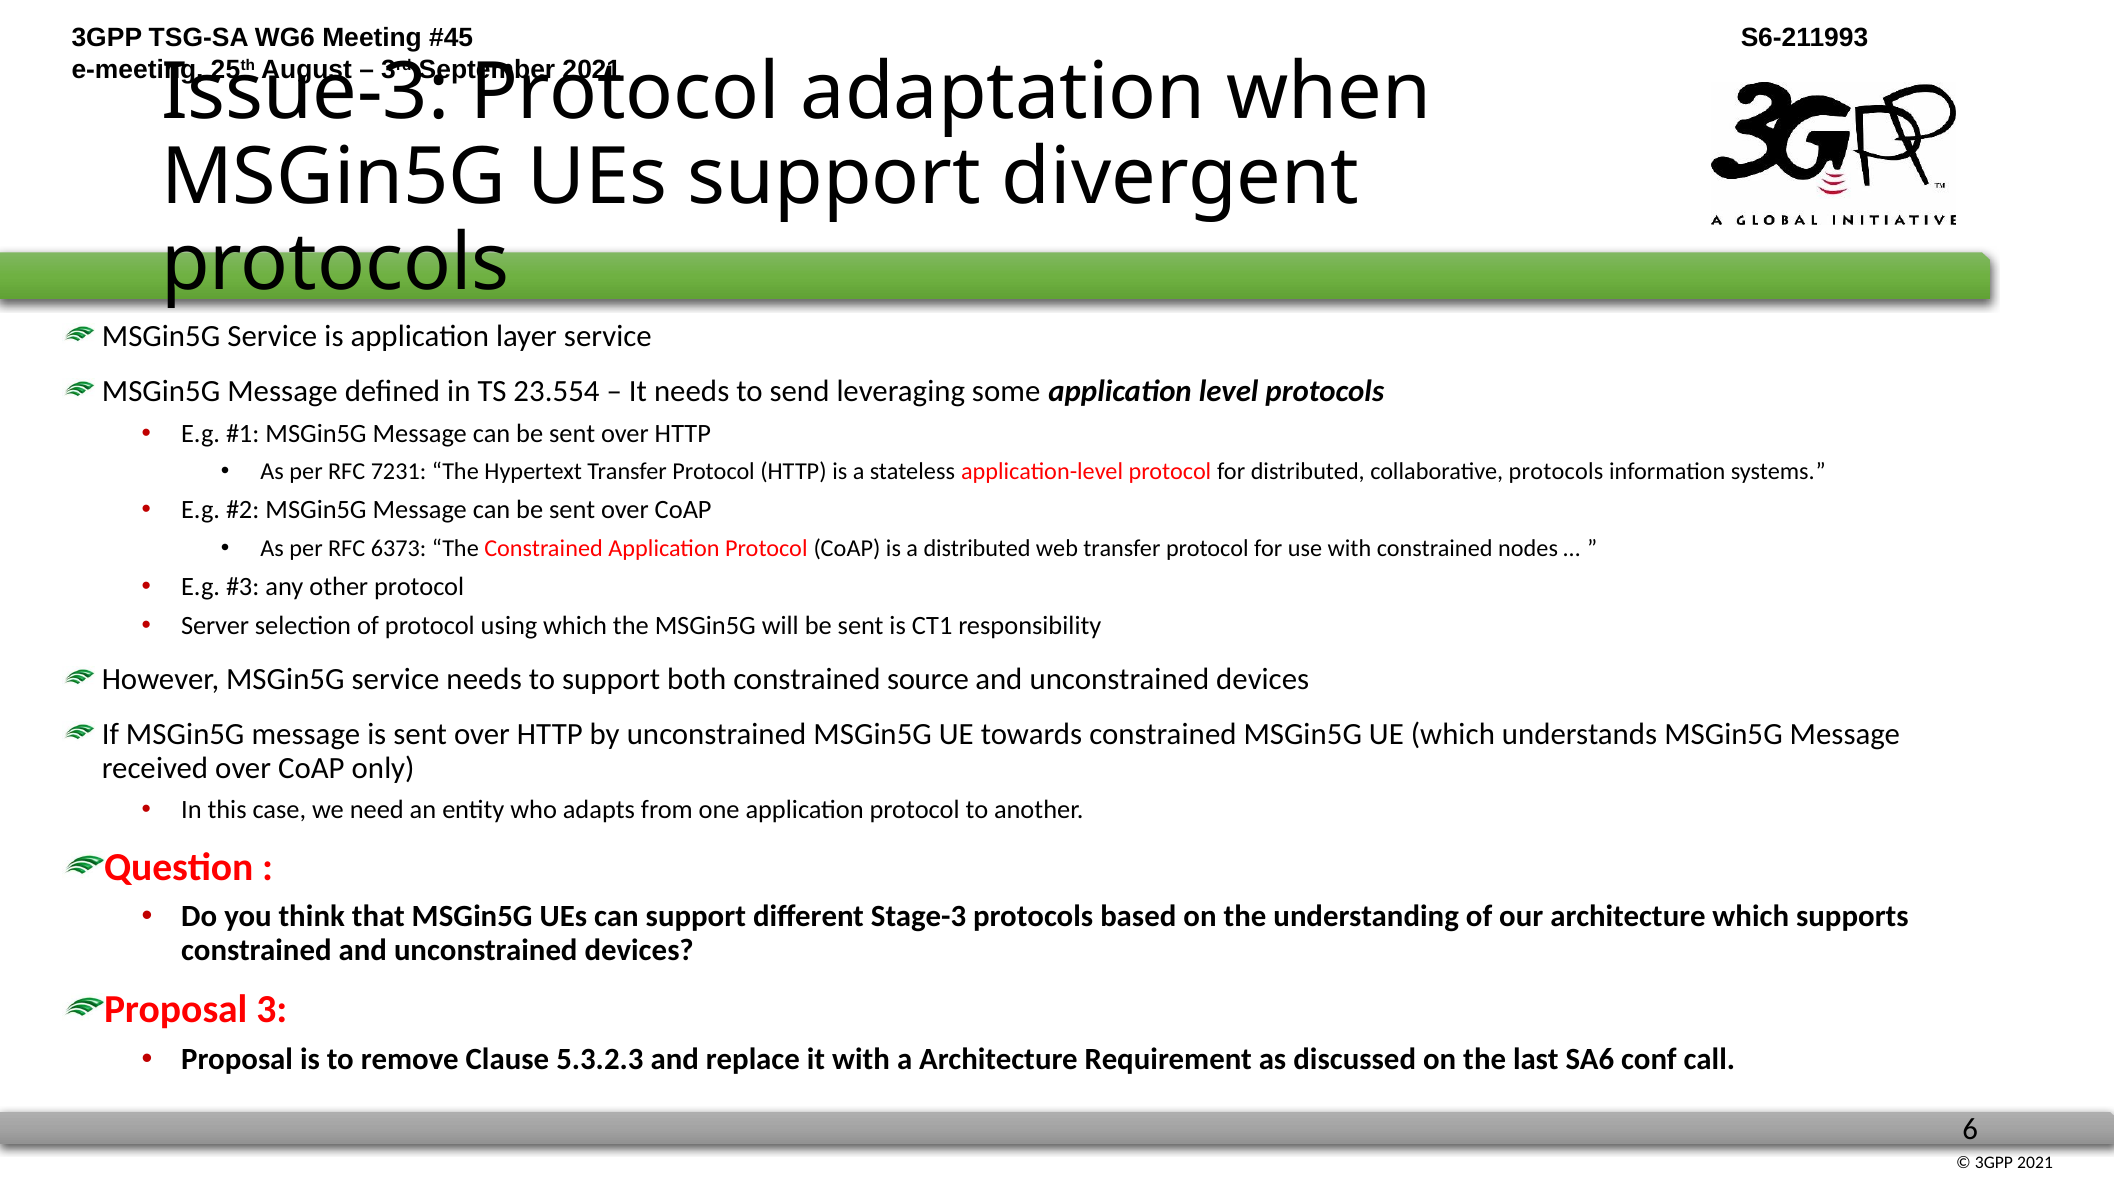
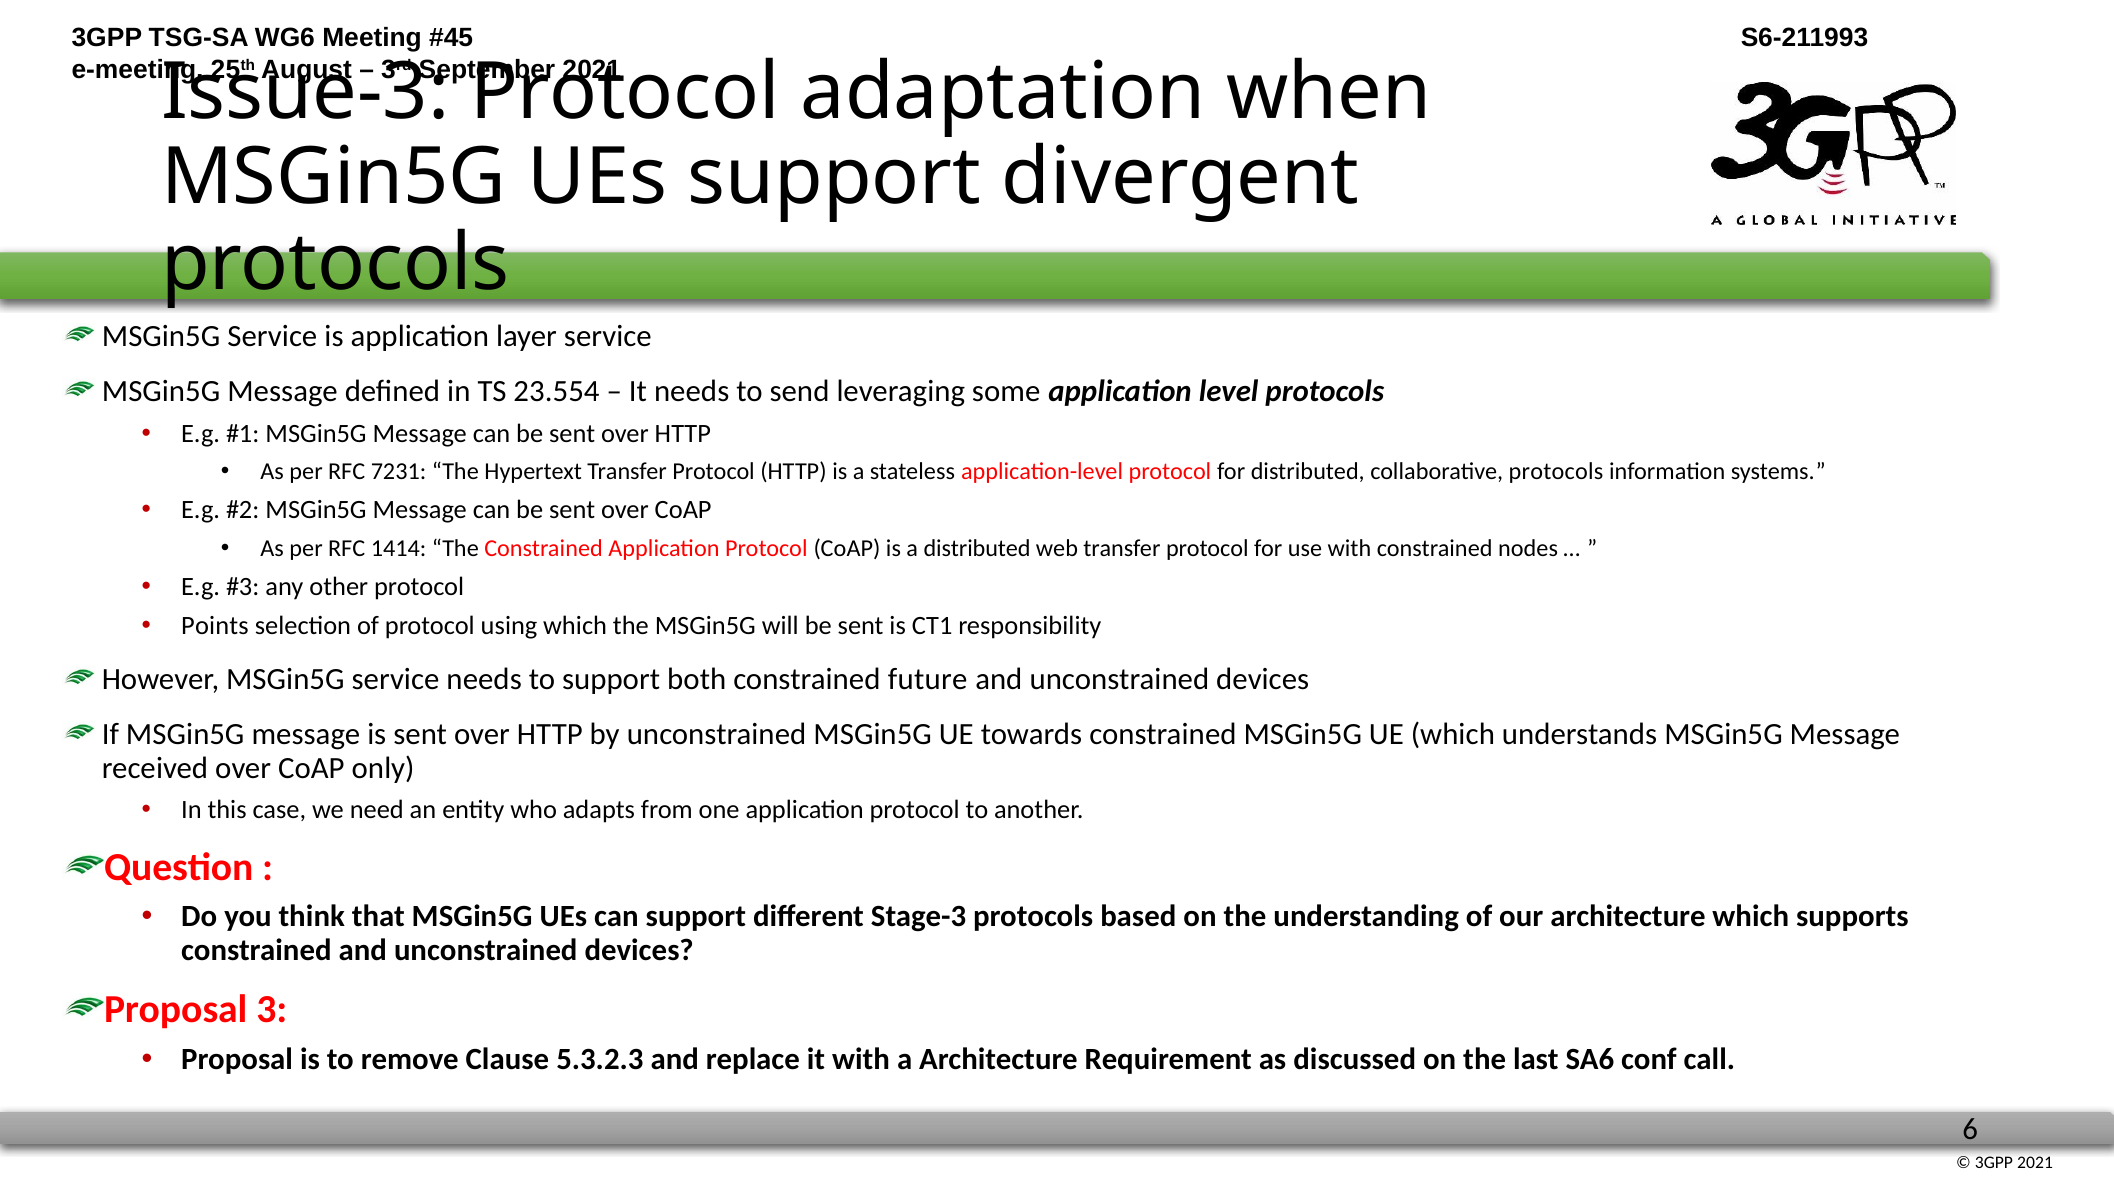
6373: 6373 -> 1414 (399, 548)
Server: Server -> Points (215, 626)
source: source -> future (928, 679)
